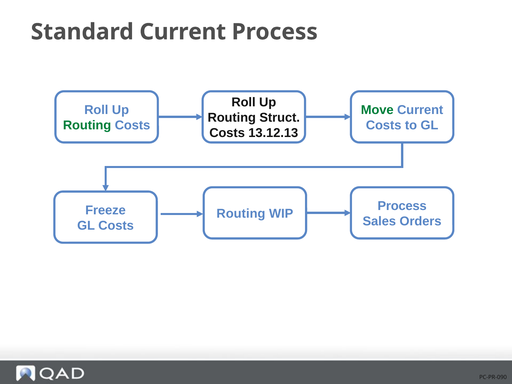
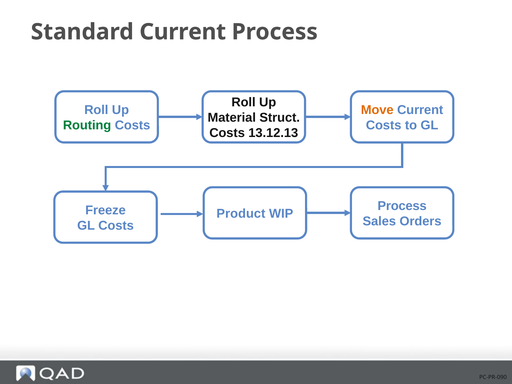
Move colour: green -> orange (377, 110)
Routing: Routing -> Material (232, 118)
Routing: Routing -> Product (241, 214)
